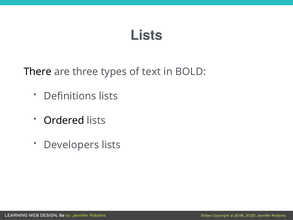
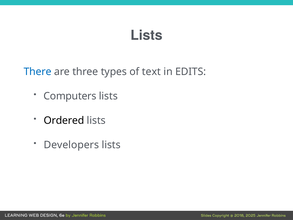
There colour: black -> blue (38, 72)
BOLD: BOLD -> EDITS (191, 72)
Definitions: Definitions -> Computers (70, 96)
